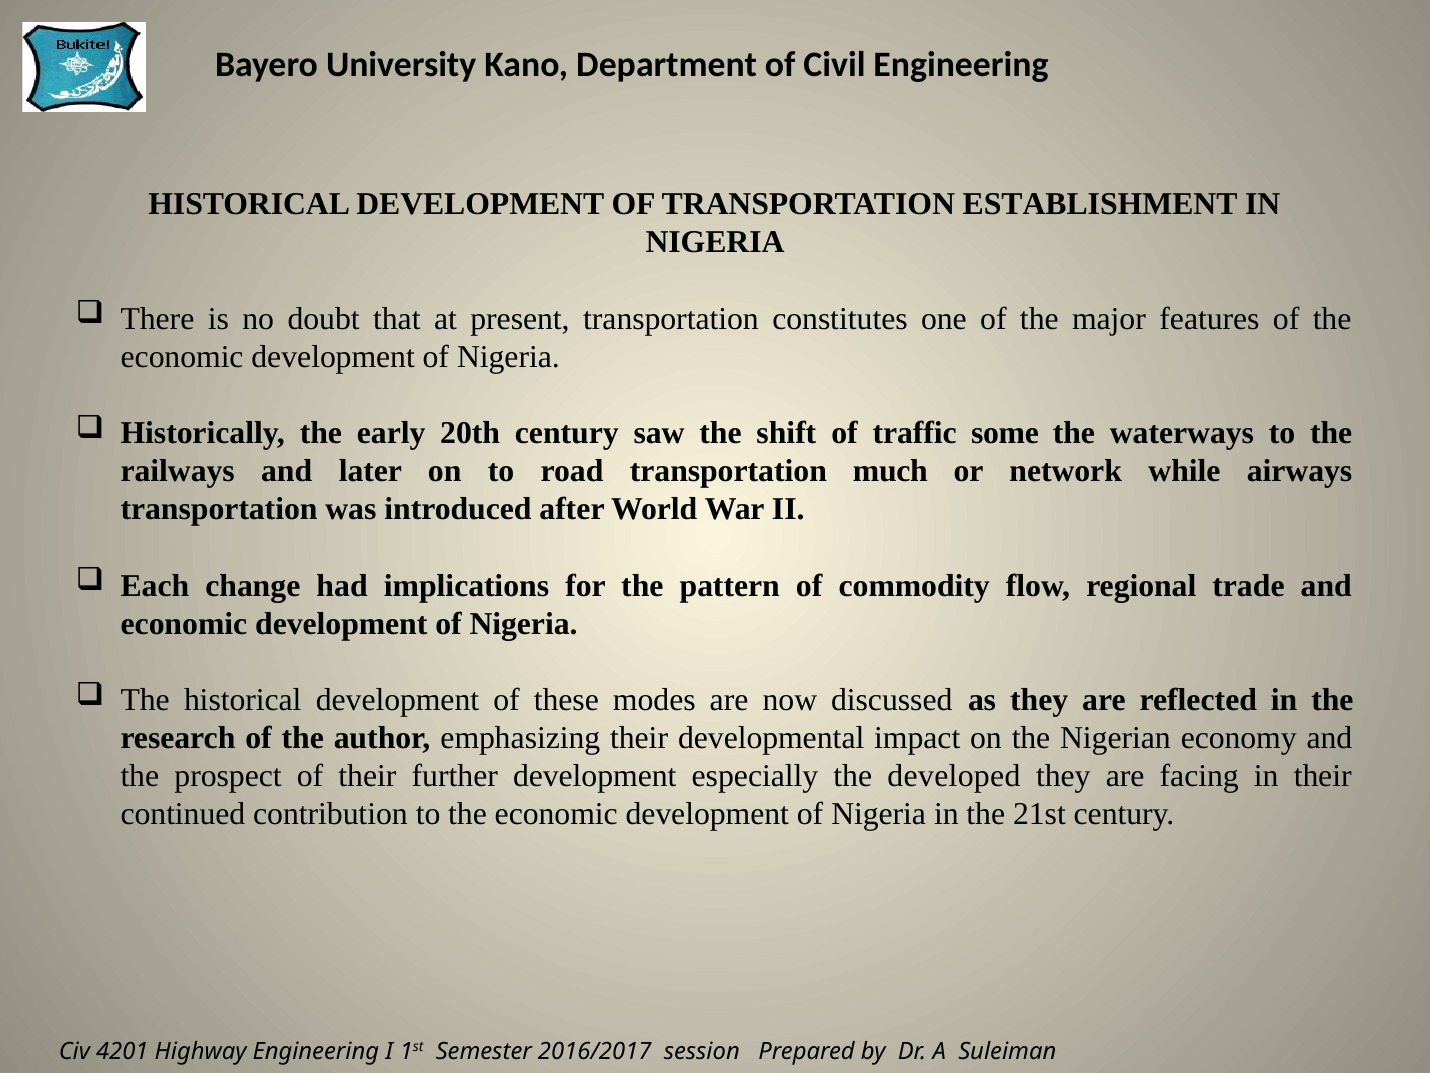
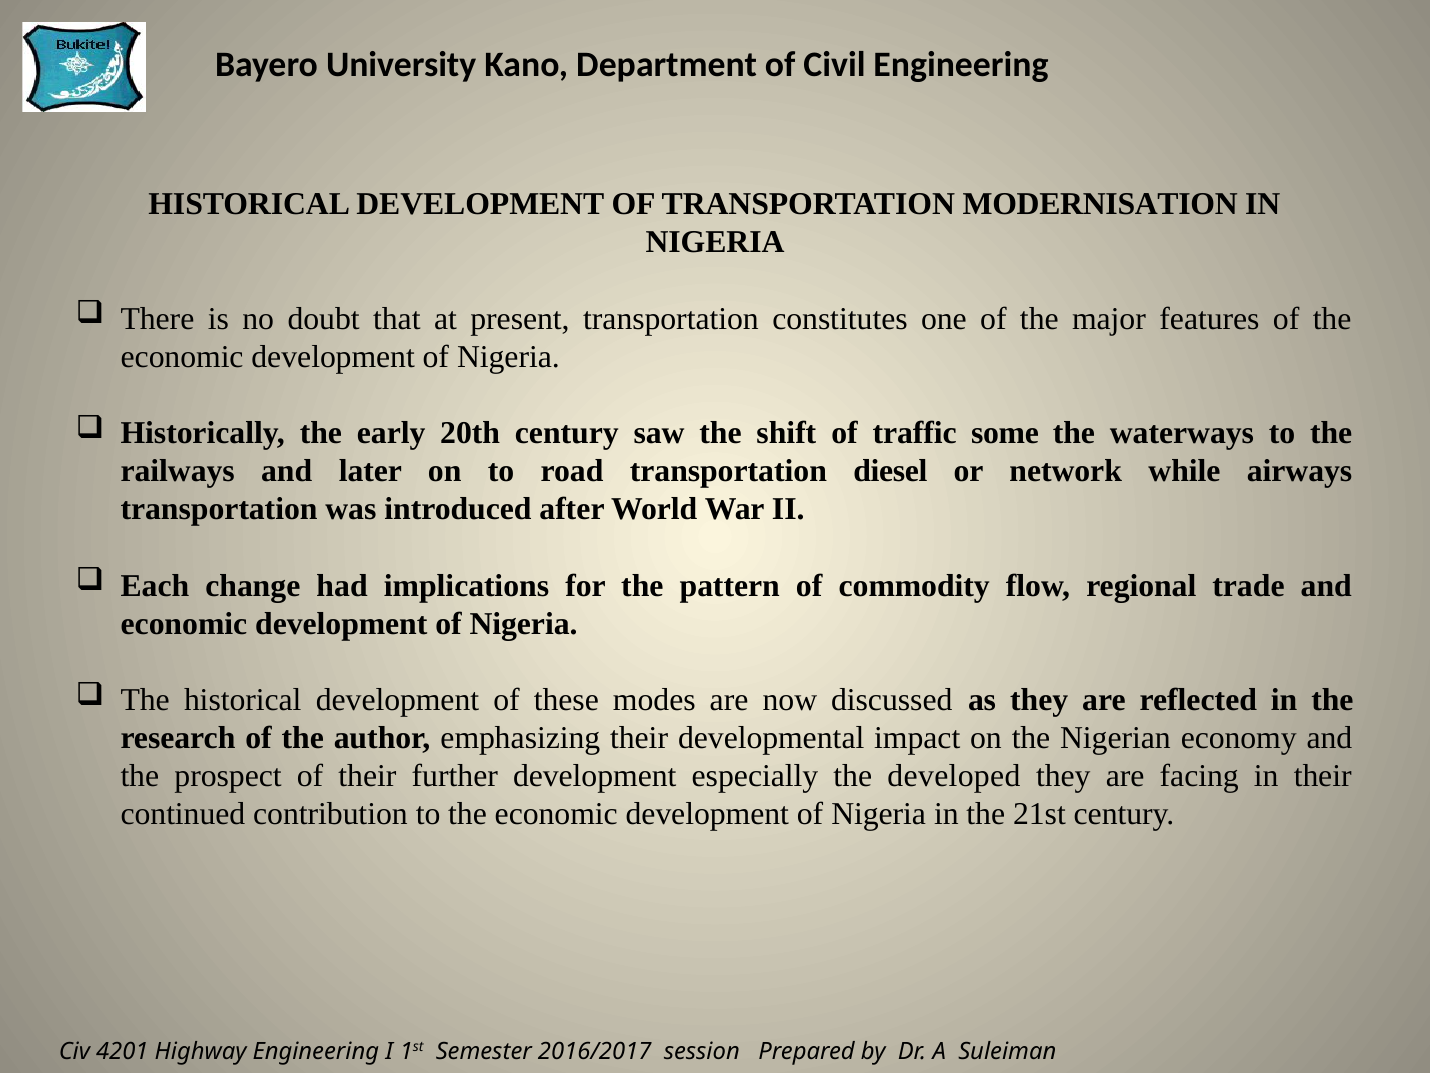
ESTABLISHMENT: ESTABLISHMENT -> MODERNISATION (1100, 204)
much: much -> diesel (890, 471)
